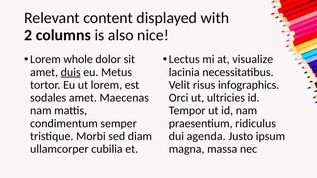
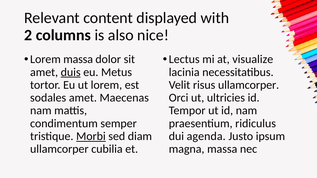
Lorem whole: whole -> massa (78, 59)
risus infographics: infographics -> ullamcorper (249, 85)
Morbi underline: none -> present (91, 136)
